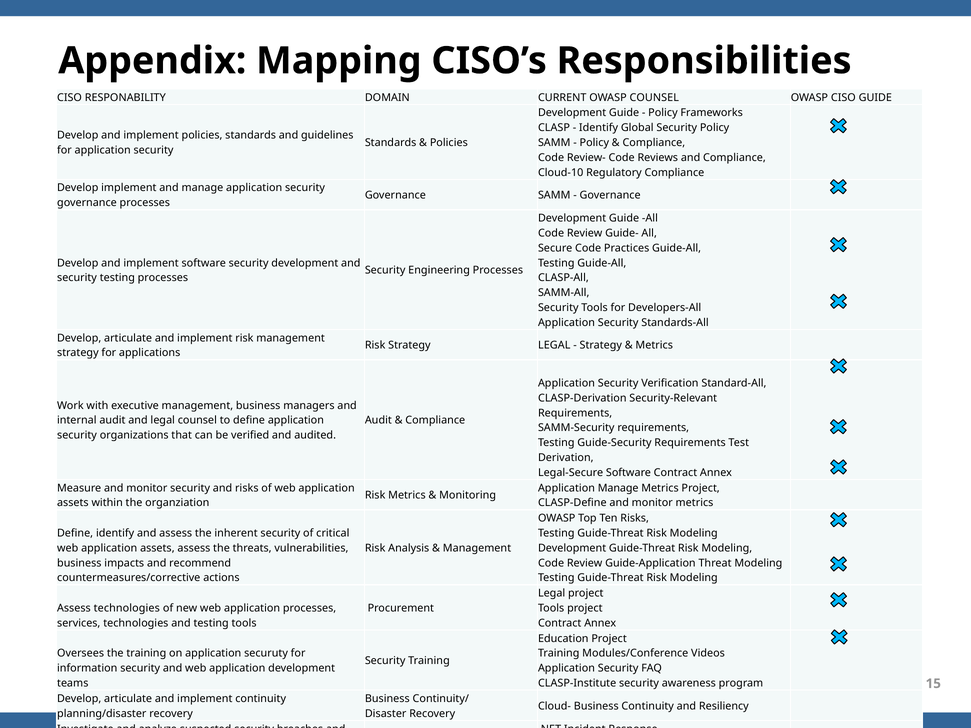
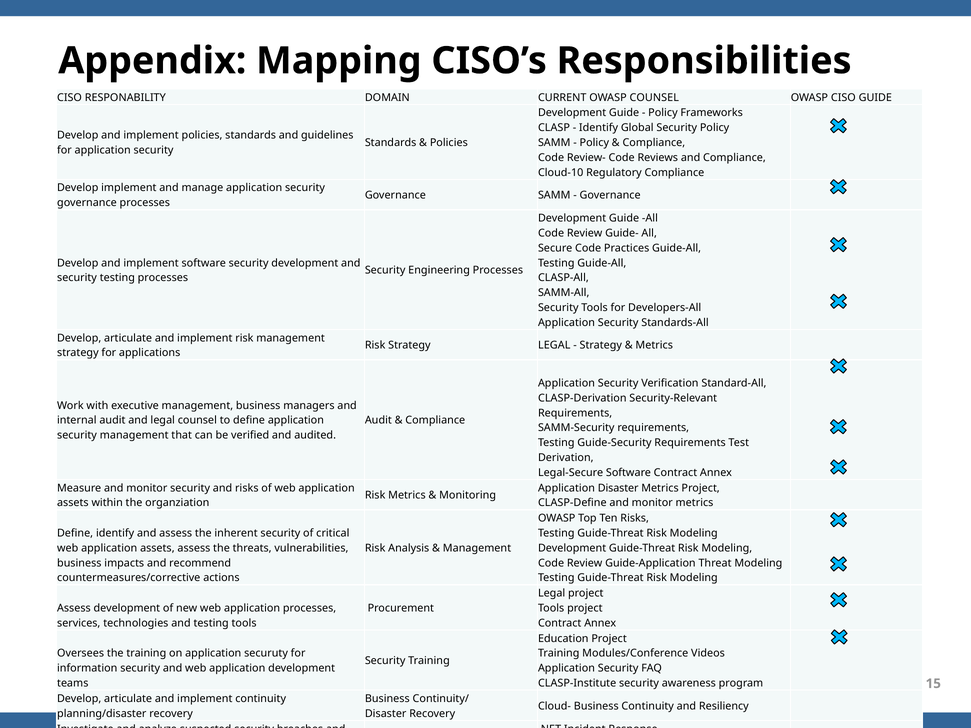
security organizations: organizations -> management (134, 435)
Application Manage: Manage -> Disaster (618, 488)
Assess technologies: technologies -> development (127, 608)
